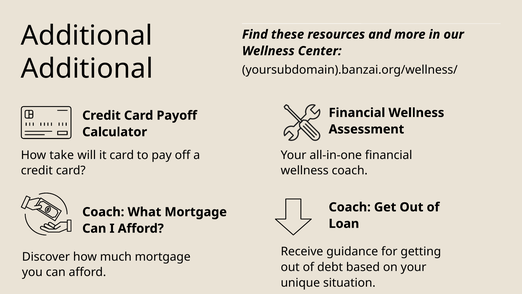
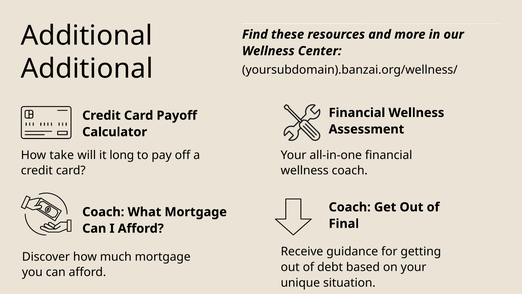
it card: card -> long (122, 155)
Loan: Loan -> Final (344, 223)
